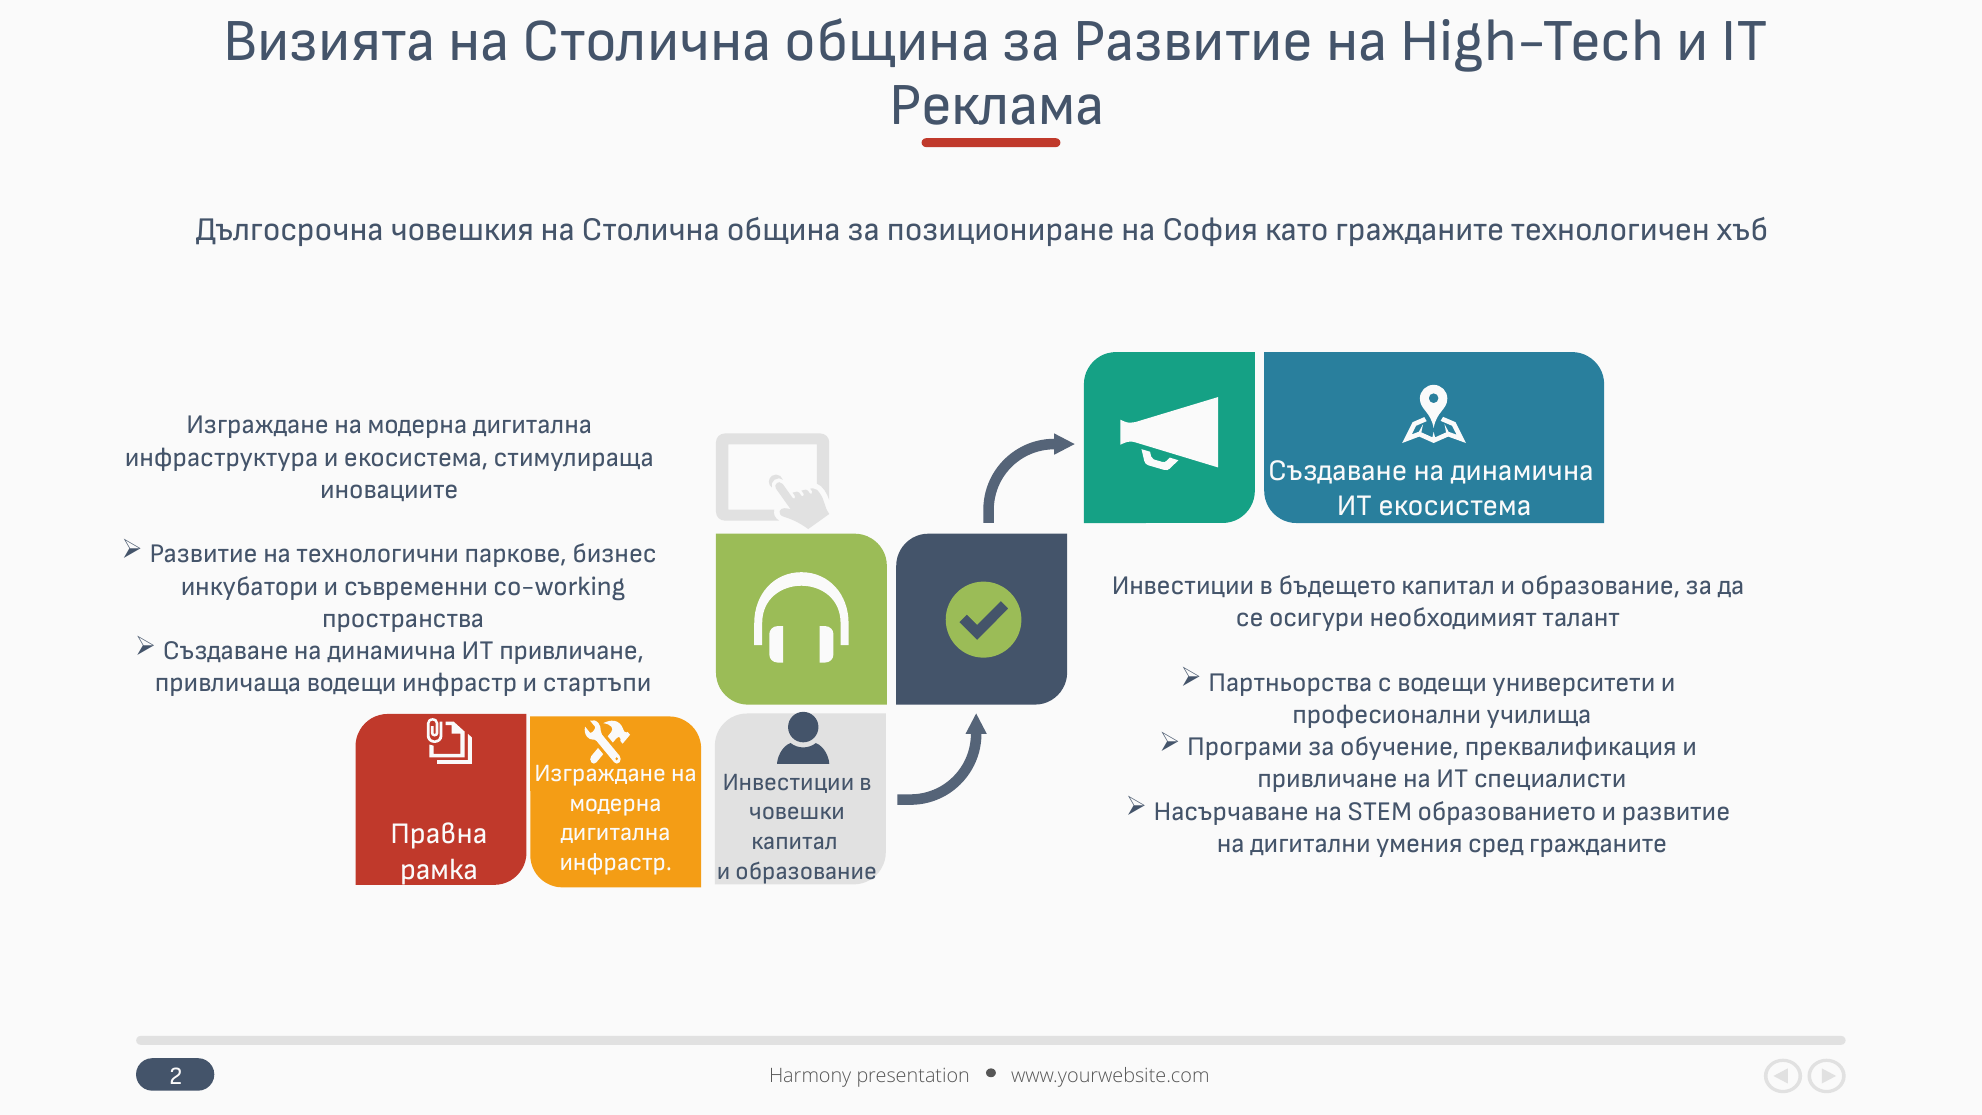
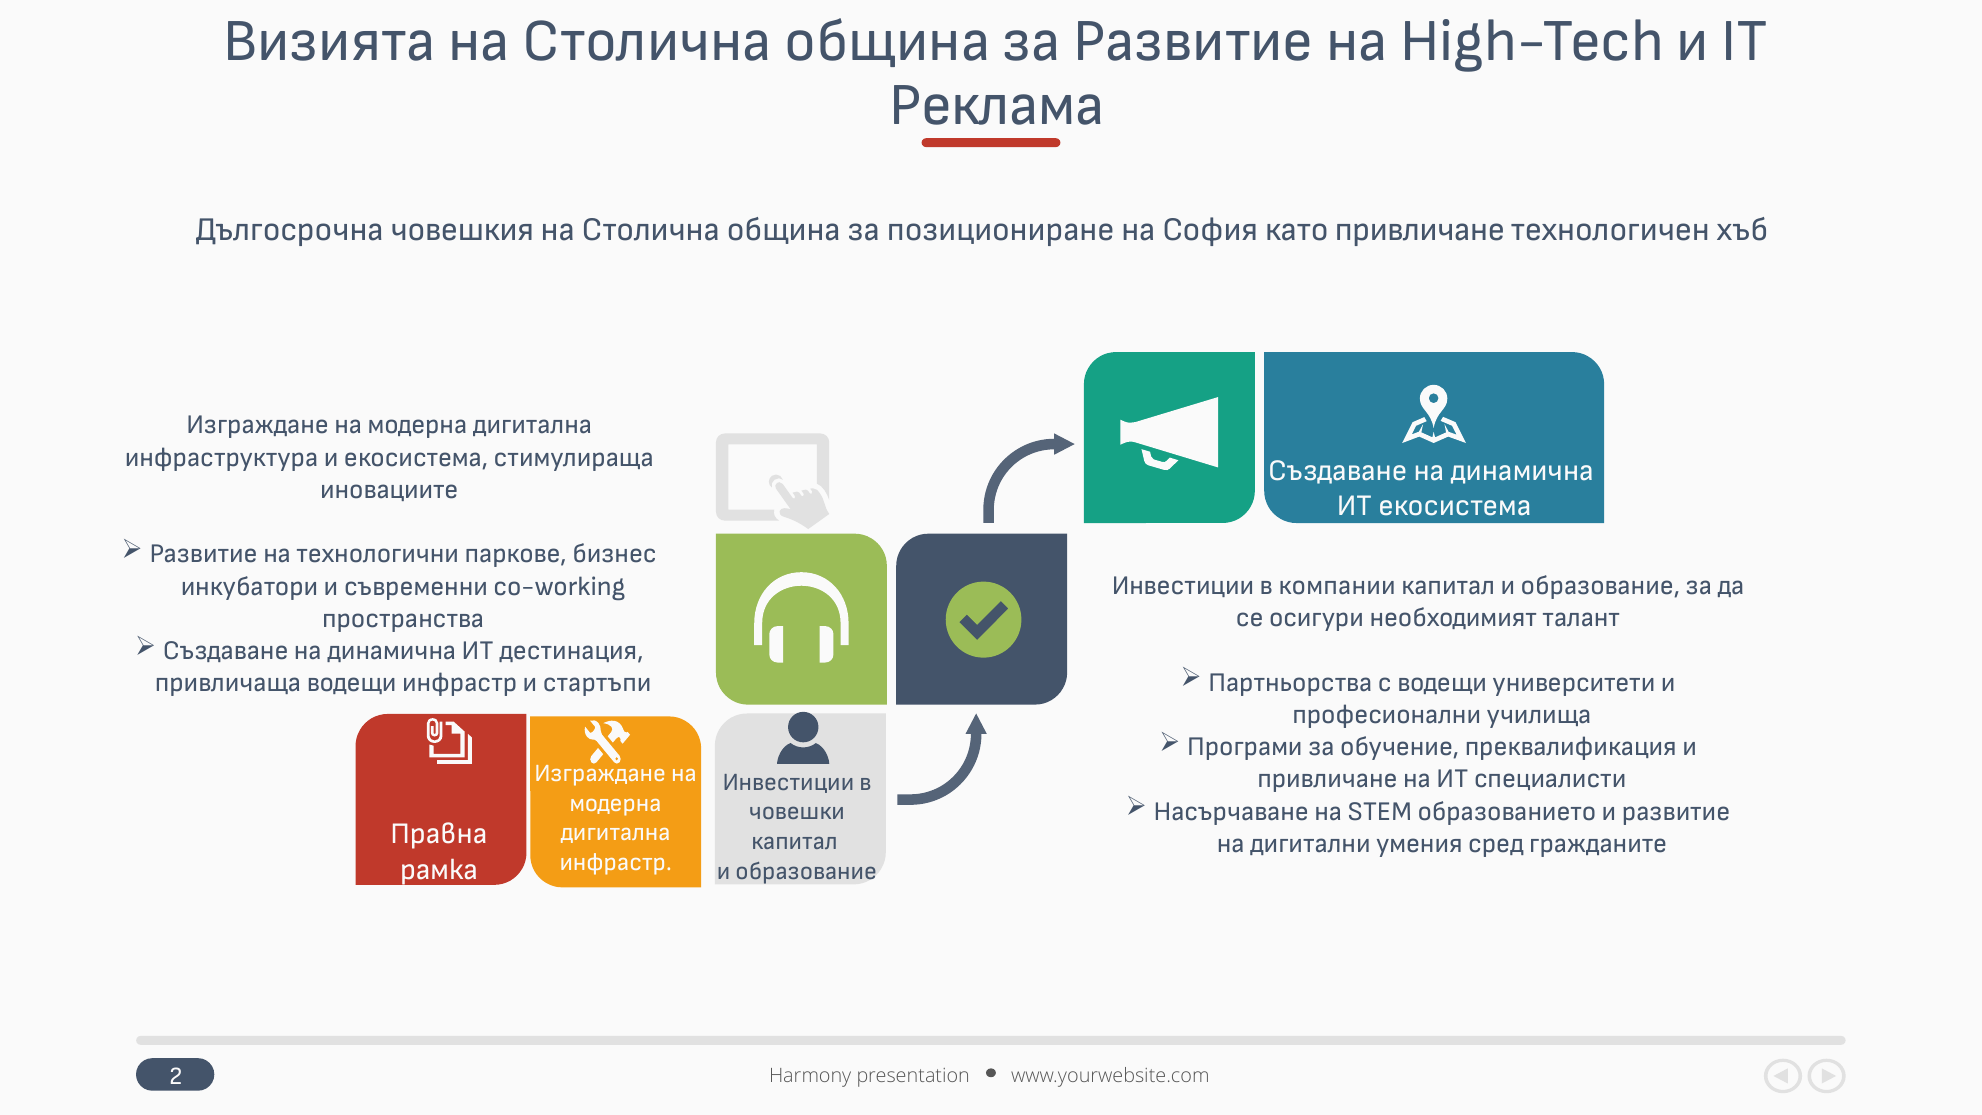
като гражданите: гражданите -> привличане (1420, 229)
бъдещето: бъдещето -> компании (1337, 586)
ИТ привличане: привличане -> дестинация (571, 651)
